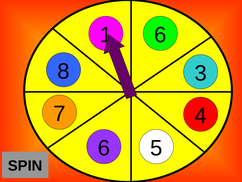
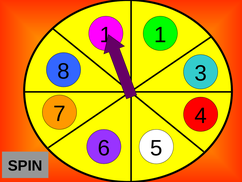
6: 6 -> 1 (160, 35)
